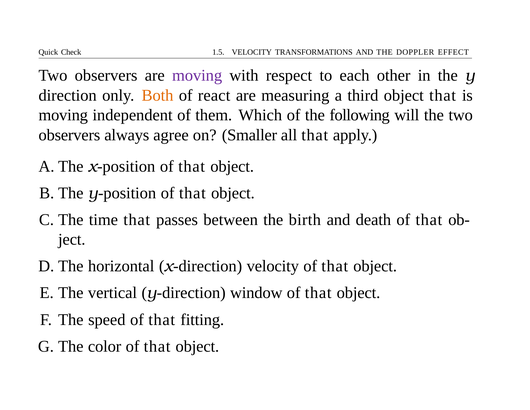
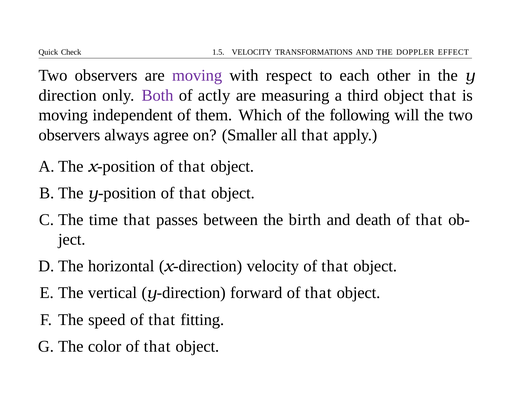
Both colour: orange -> purple (158, 95)
react: react -> actly (214, 95)
window: window -> forward (256, 293)
